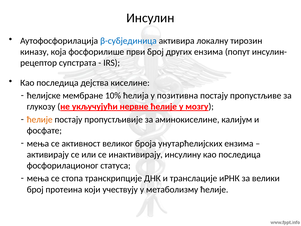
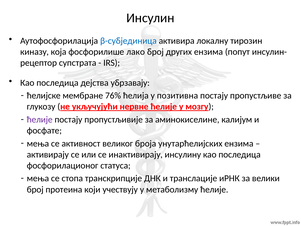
први: први -> лако (136, 52)
киселине: киселине -> убрзавају (130, 83)
10%: 10% -> 76% (113, 96)
ћелије colour: orange -> purple (40, 119)
